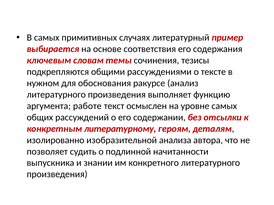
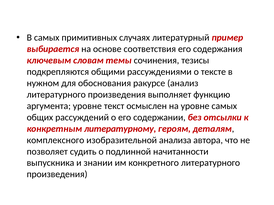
аргумента работе: работе -> уровне (87, 106)
изолированно: изолированно -> комплексного (55, 140)
